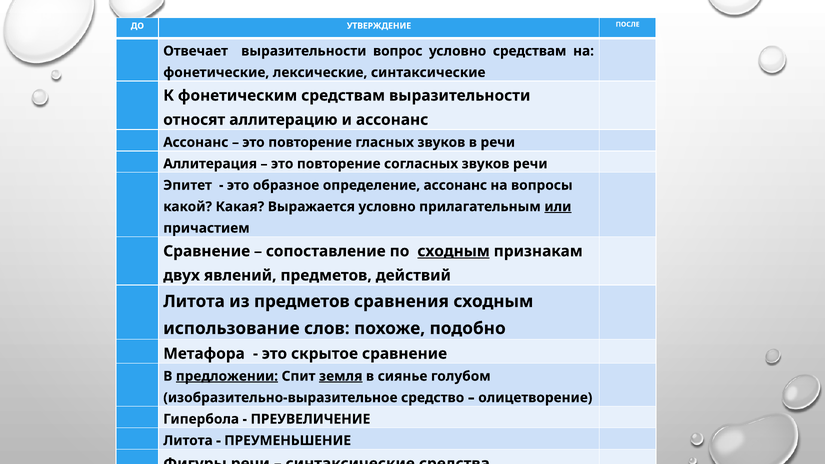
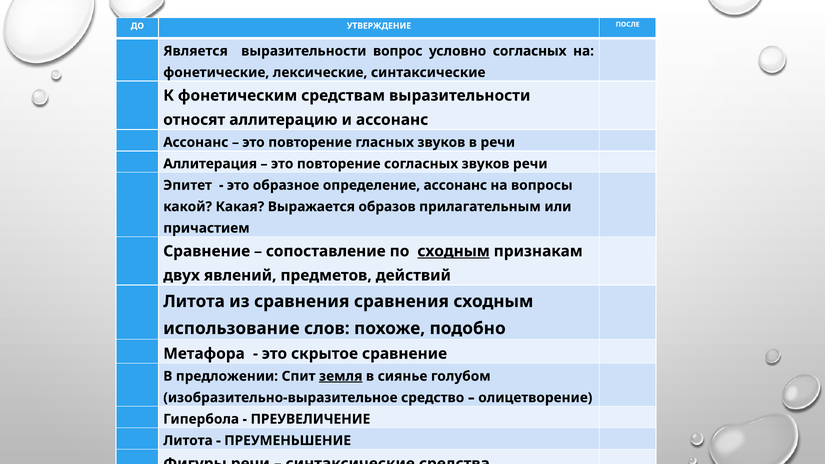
Отвечает: Отвечает -> Является (196, 51)
условно средствам: средствам -> согласных (530, 51)
Выражается условно: условно -> образов (387, 207)
или underline: present -> none (558, 207)
из предметов: предметов -> сравнения (302, 301)
предложении underline: present -> none (227, 376)
